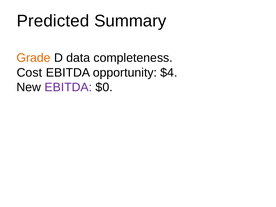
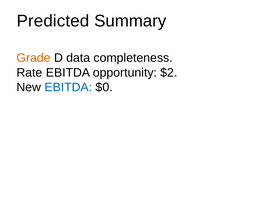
Cost: Cost -> Rate (29, 73)
$4: $4 -> $2 (169, 73)
EBITDA colour: purple -> blue (68, 87)
